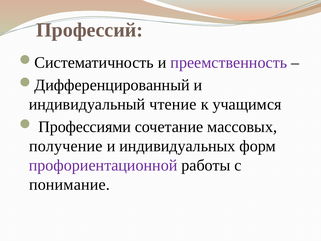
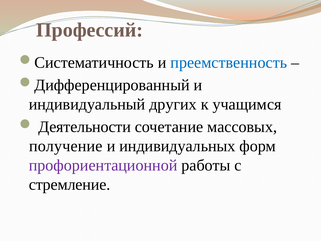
преемственность colour: purple -> blue (229, 62)
чтение: чтение -> других (173, 104)
Профессиями: Профессиями -> Деятельности (85, 127)
понимание: понимание -> стремление (70, 184)
